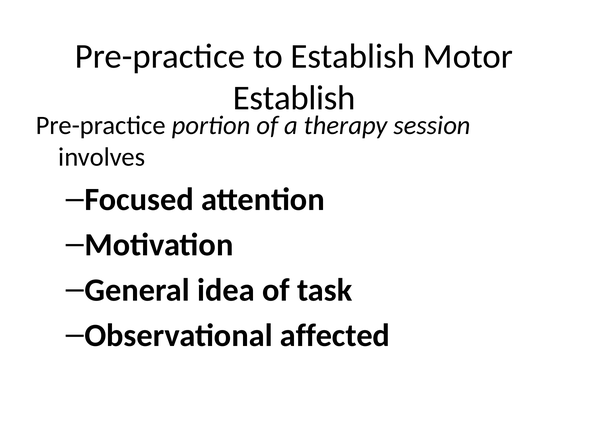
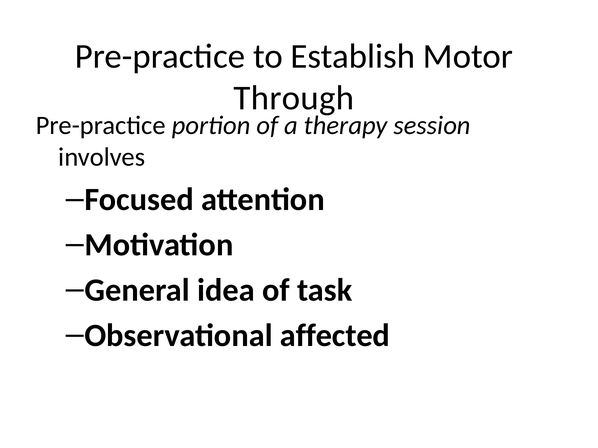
Establish: Establish -> Through (294, 98)
